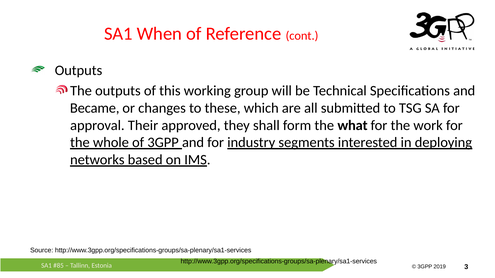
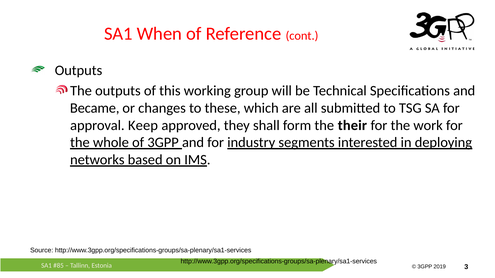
Their: Their -> Keep (143, 125)
what: what -> their (352, 125)
